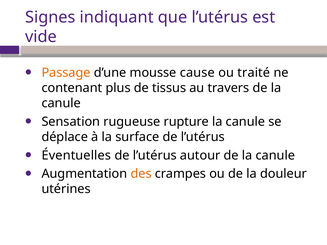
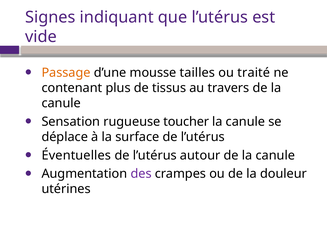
cause: cause -> tailles (197, 73)
rupture: rupture -> toucher (186, 122)
des colour: orange -> purple (141, 174)
